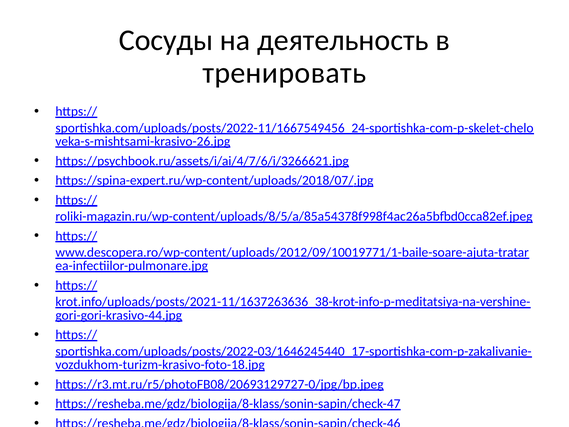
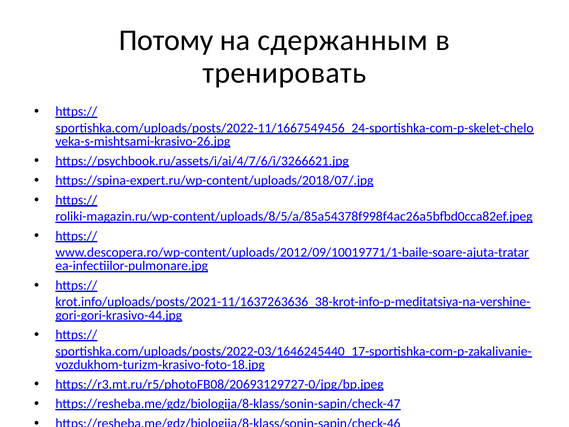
Сосуды: Сосуды -> Потому (166, 40)
деятельность: деятельность -> сдержанным (343, 40)
